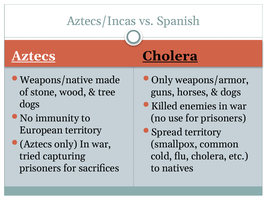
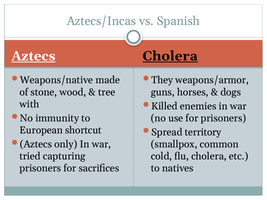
Only: Only -> They (162, 80)
dogs: dogs -> with (29, 104)
European territory: territory -> shortcut (83, 130)
